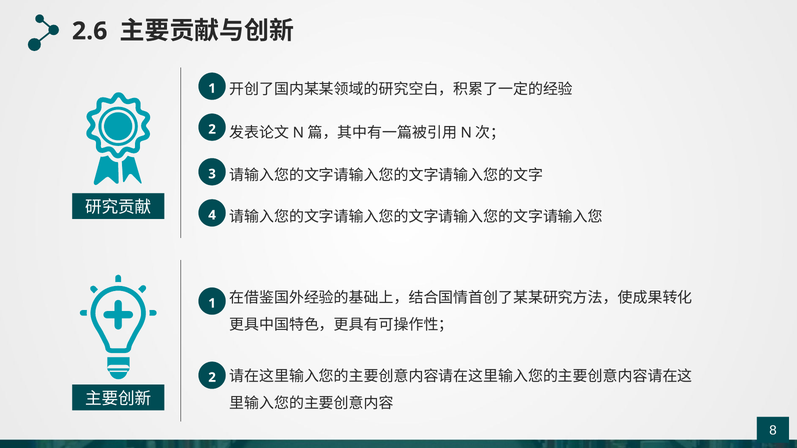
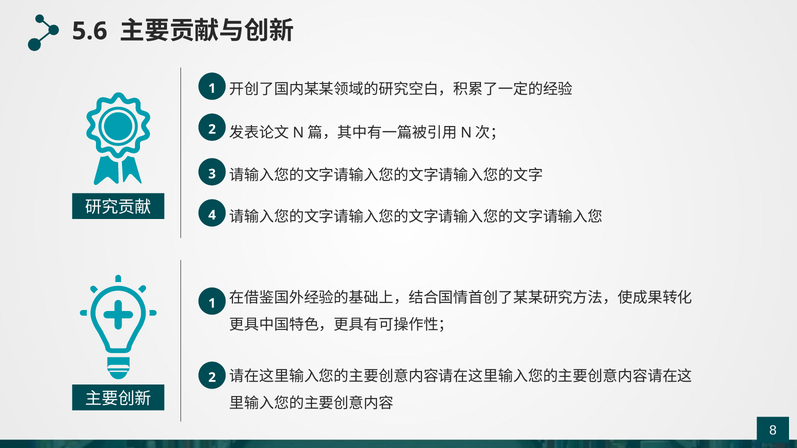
2.6: 2.6 -> 5.6 (90, 31)
